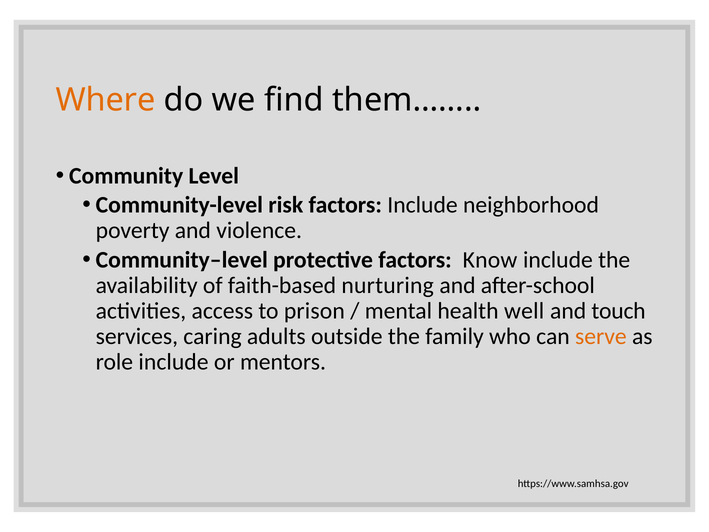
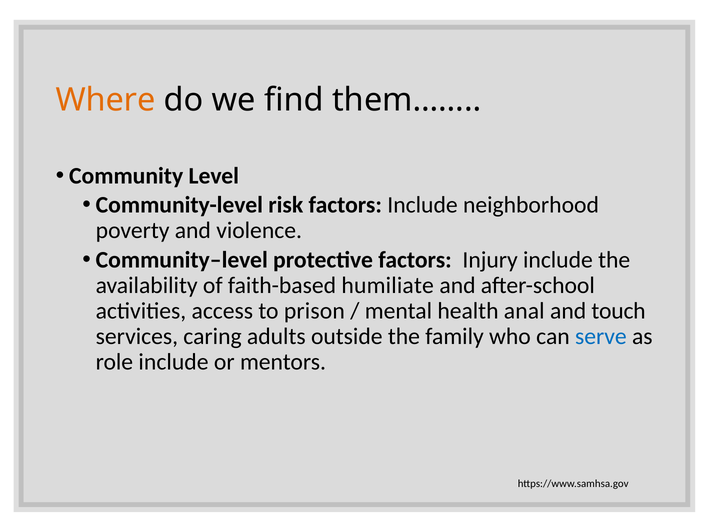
Know: Know -> Injury (490, 260)
nurturing: nurturing -> humiliate (388, 285)
well: well -> anal (524, 311)
serve colour: orange -> blue (601, 336)
